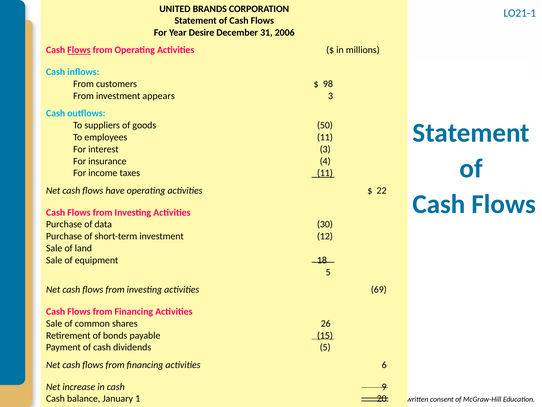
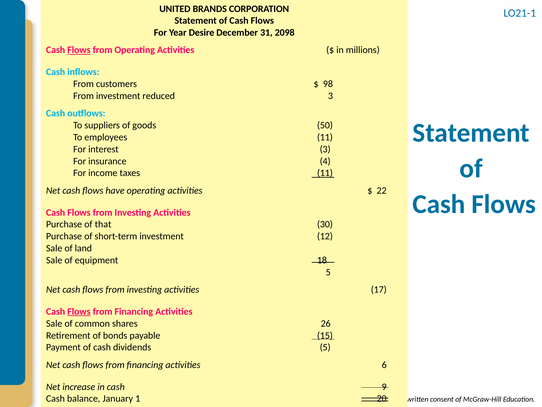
2006: 2006 -> 2098 (285, 33)
appears: appears -> reduced (159, 96)
data: data -> that (103, 224)
69: 69 -> 17 (379, 289)
Flows underline: none -> present (79, 311)
